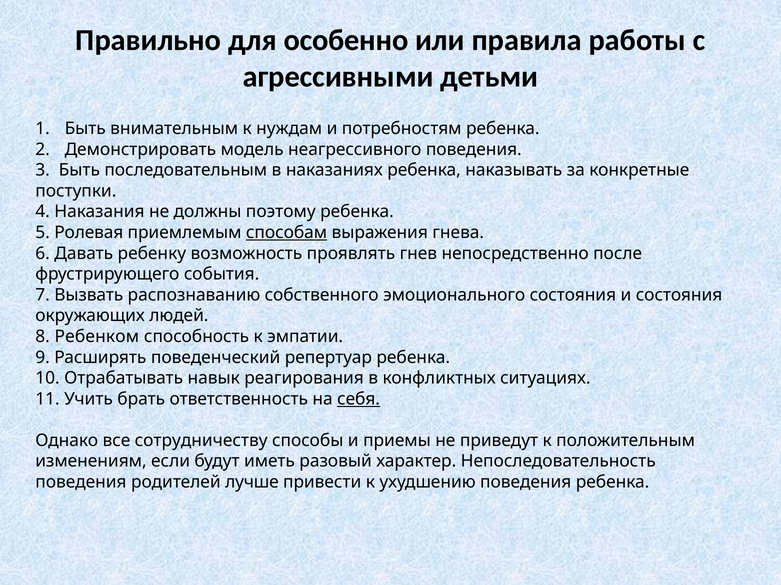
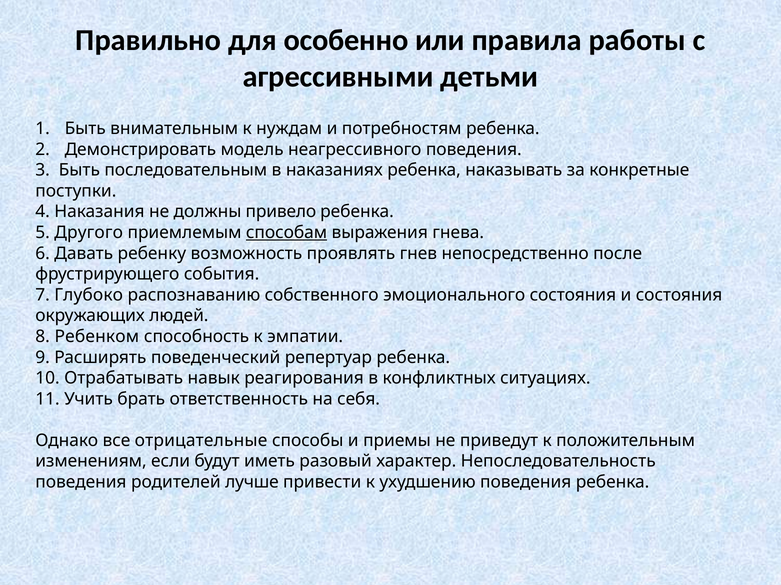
поэтому: поэтому -> привело (281, 212)
Ролевая: Ролевая -> Другого (89, 233)
Вызвать: Вызвать -> Глубоко (89, 295)
себя underline: present -> none (359, 399)
сотрудничеству: сотрудничеству -> отрицательные (201, 441)
